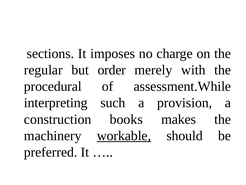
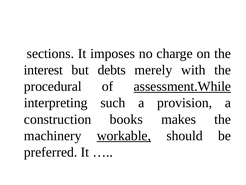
regular: regular -> interest (43, 70)
order: order -> debts (112, 70)
assessment.While underline: none -> present (182, 86)
